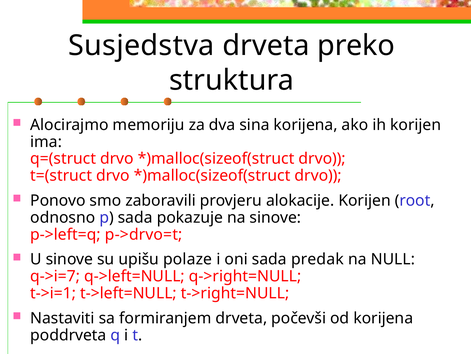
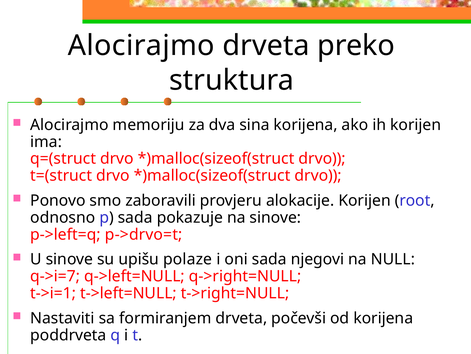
Susjedstva: Susjedstva -> Alocirajmo (141, 46)
predak: predak -> njegovi (318, 259)
